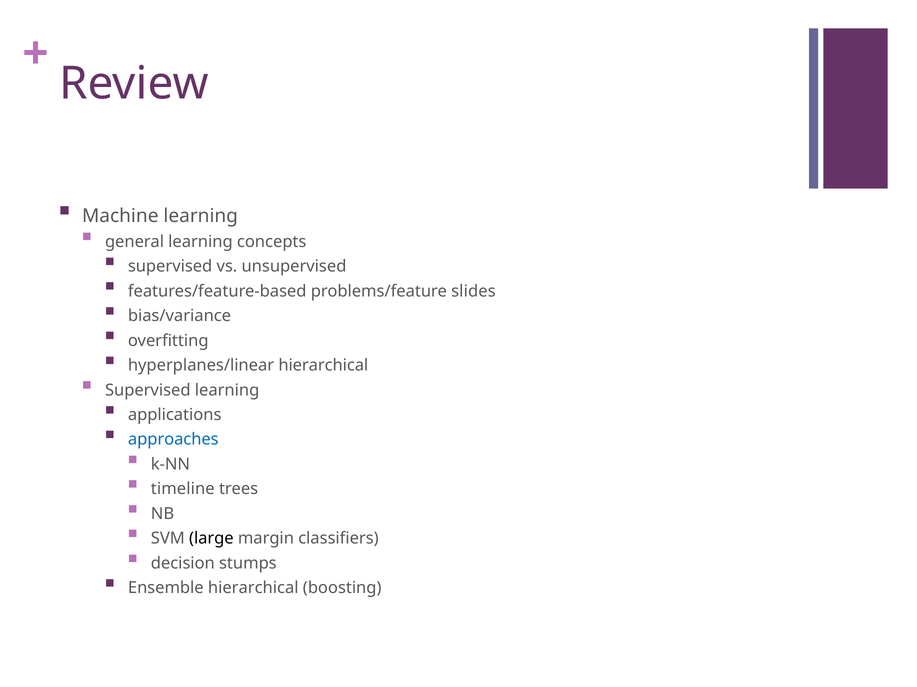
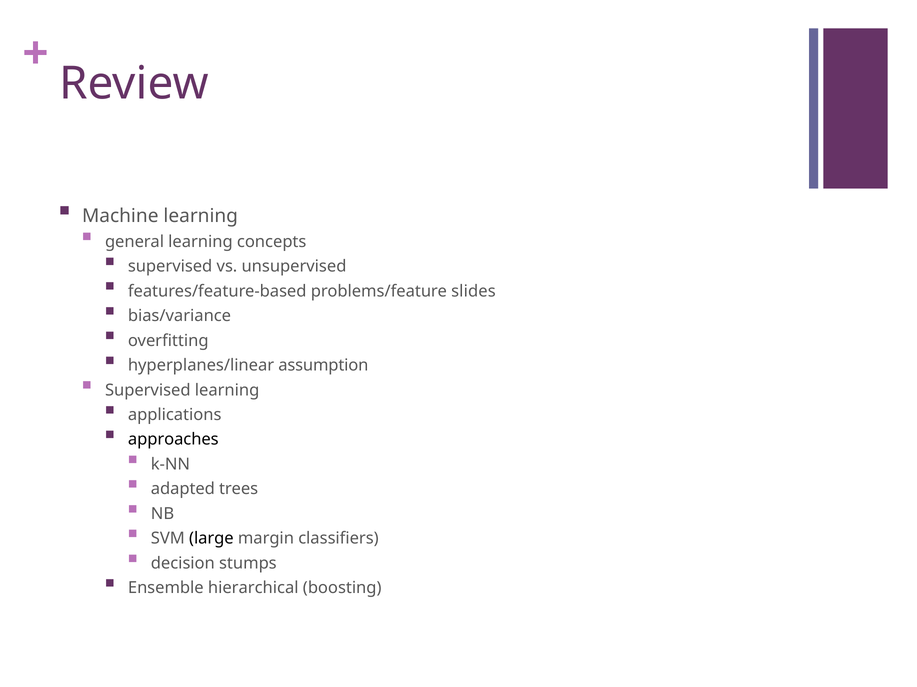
hyperplanes/linear hierarchical: hierarchical -> assumption (323, 366)
approaches colour: blue -> black (173, 440)
timeline: timeline -> adapted (183, 490)
